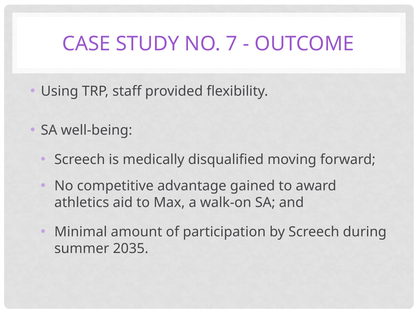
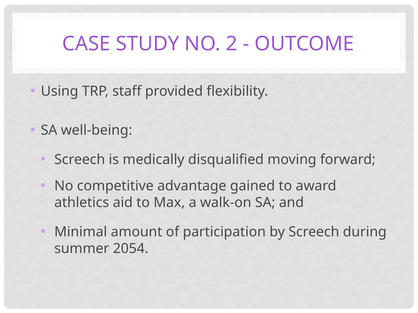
7: 7 -> 2 (232, 44)
2035: 2035 -> 2054 (131, 249)
